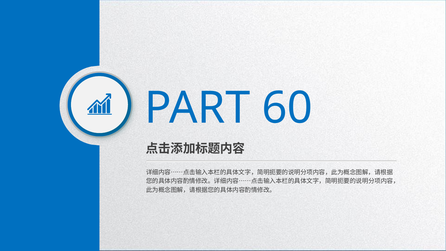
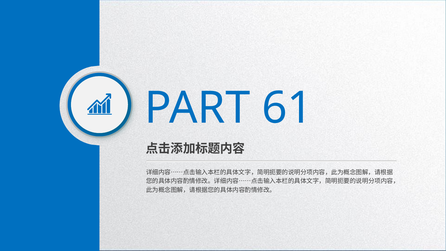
60: 60 -> 61 (287, 108)
